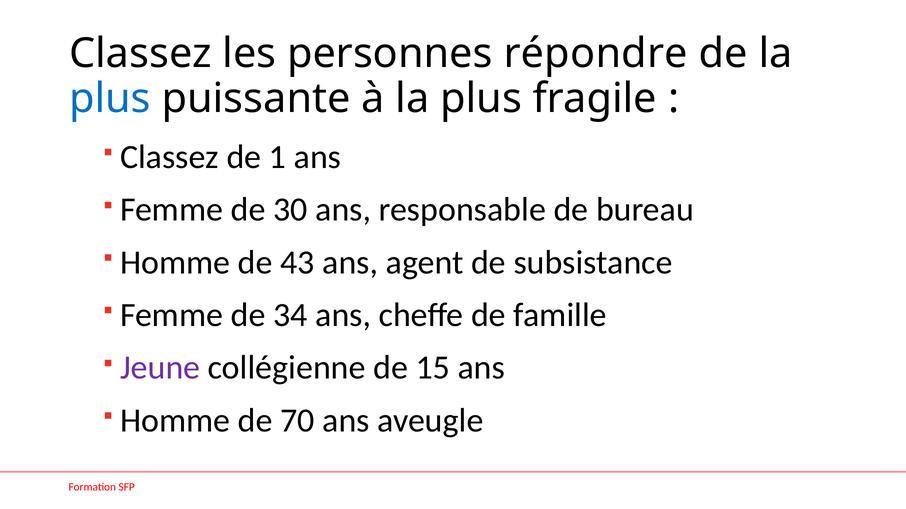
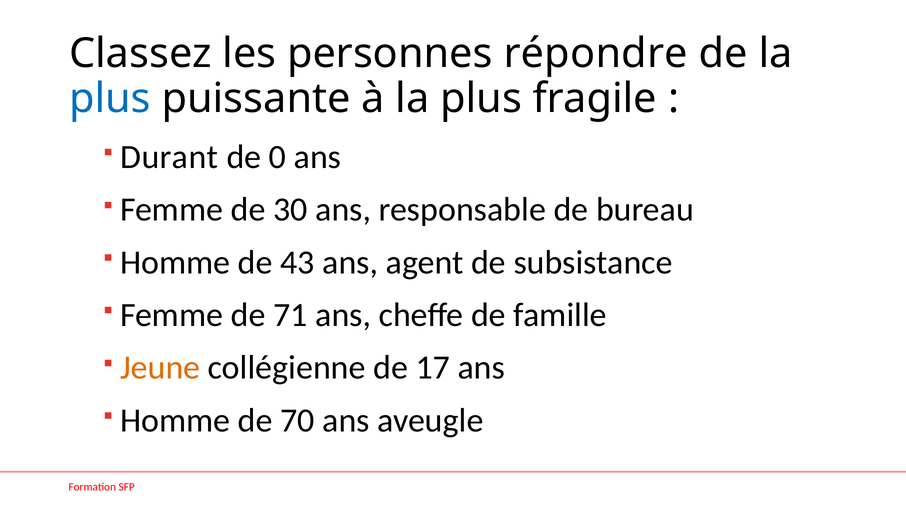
Classez: Classez -> Durant (169, 157)
1: 1 -> 0 (277, 157)
34: 34 -> 71 (290, 315)
Jeune colour: purple -> orange (160, 368)
15: 15 -> 17 (433, 368)
